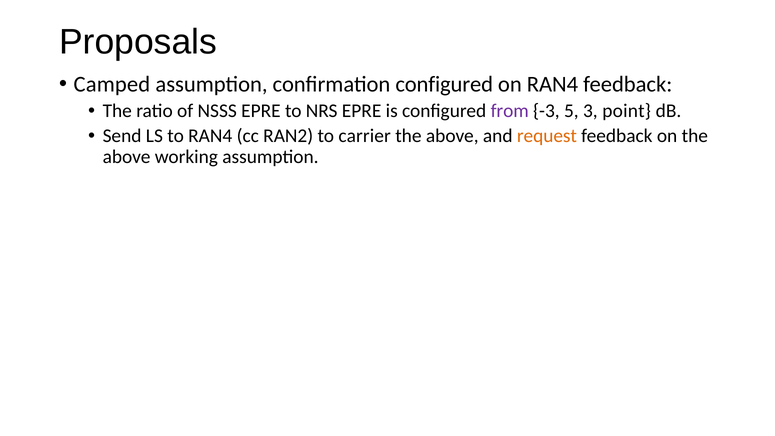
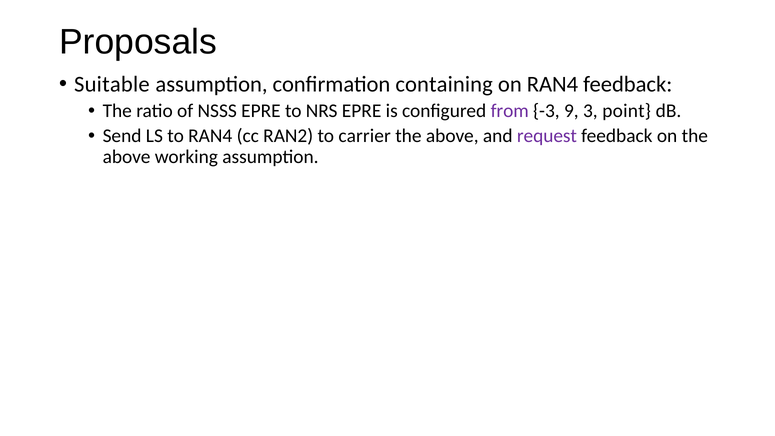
Camped: Camped -> Suitable (112, 84)
confirmation configured: configured -> containing (444, 84)
5: 5 -> 9 (571, 111)
request colour: orange -> purple (547, 136)
